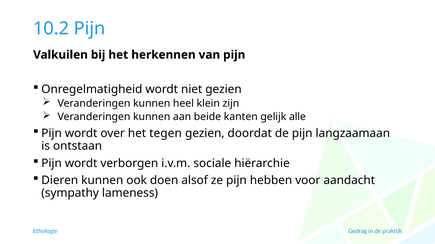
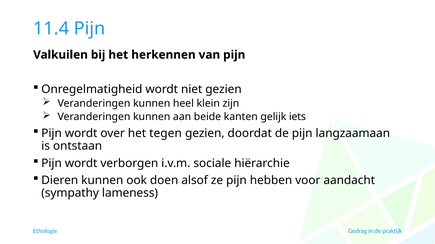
10.2: 10.2 -> 11.4 (51, 29)
alle: alle -> iets (297, 117)
